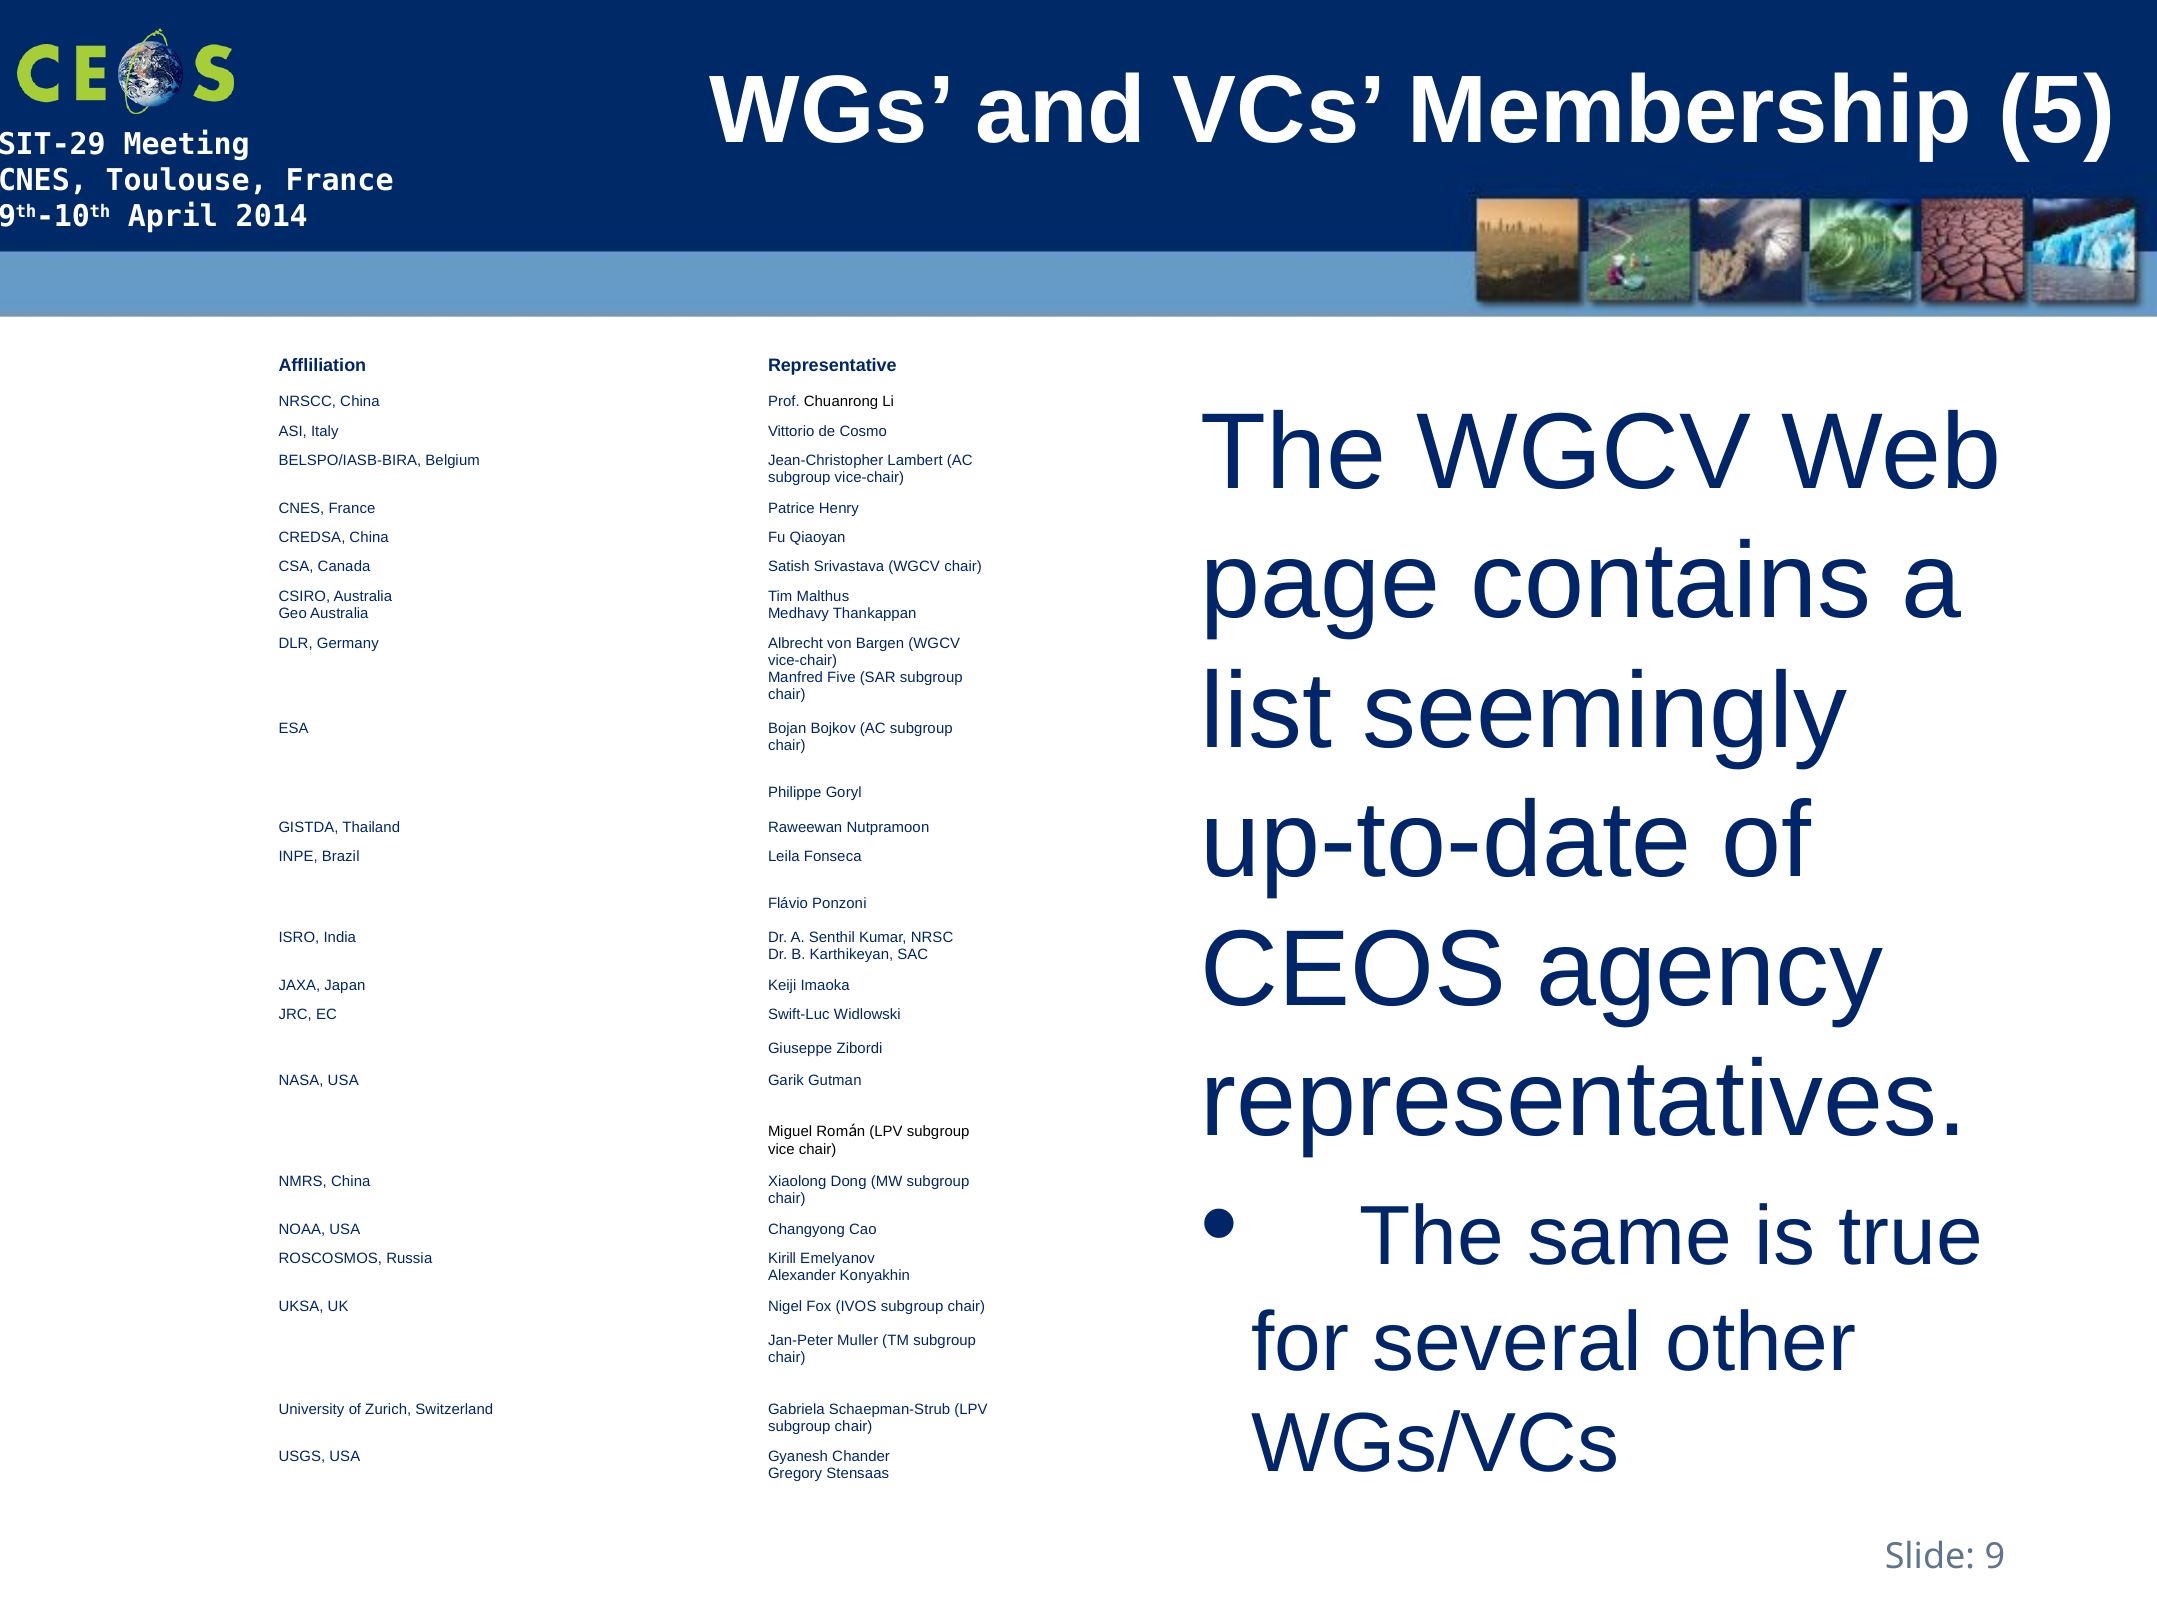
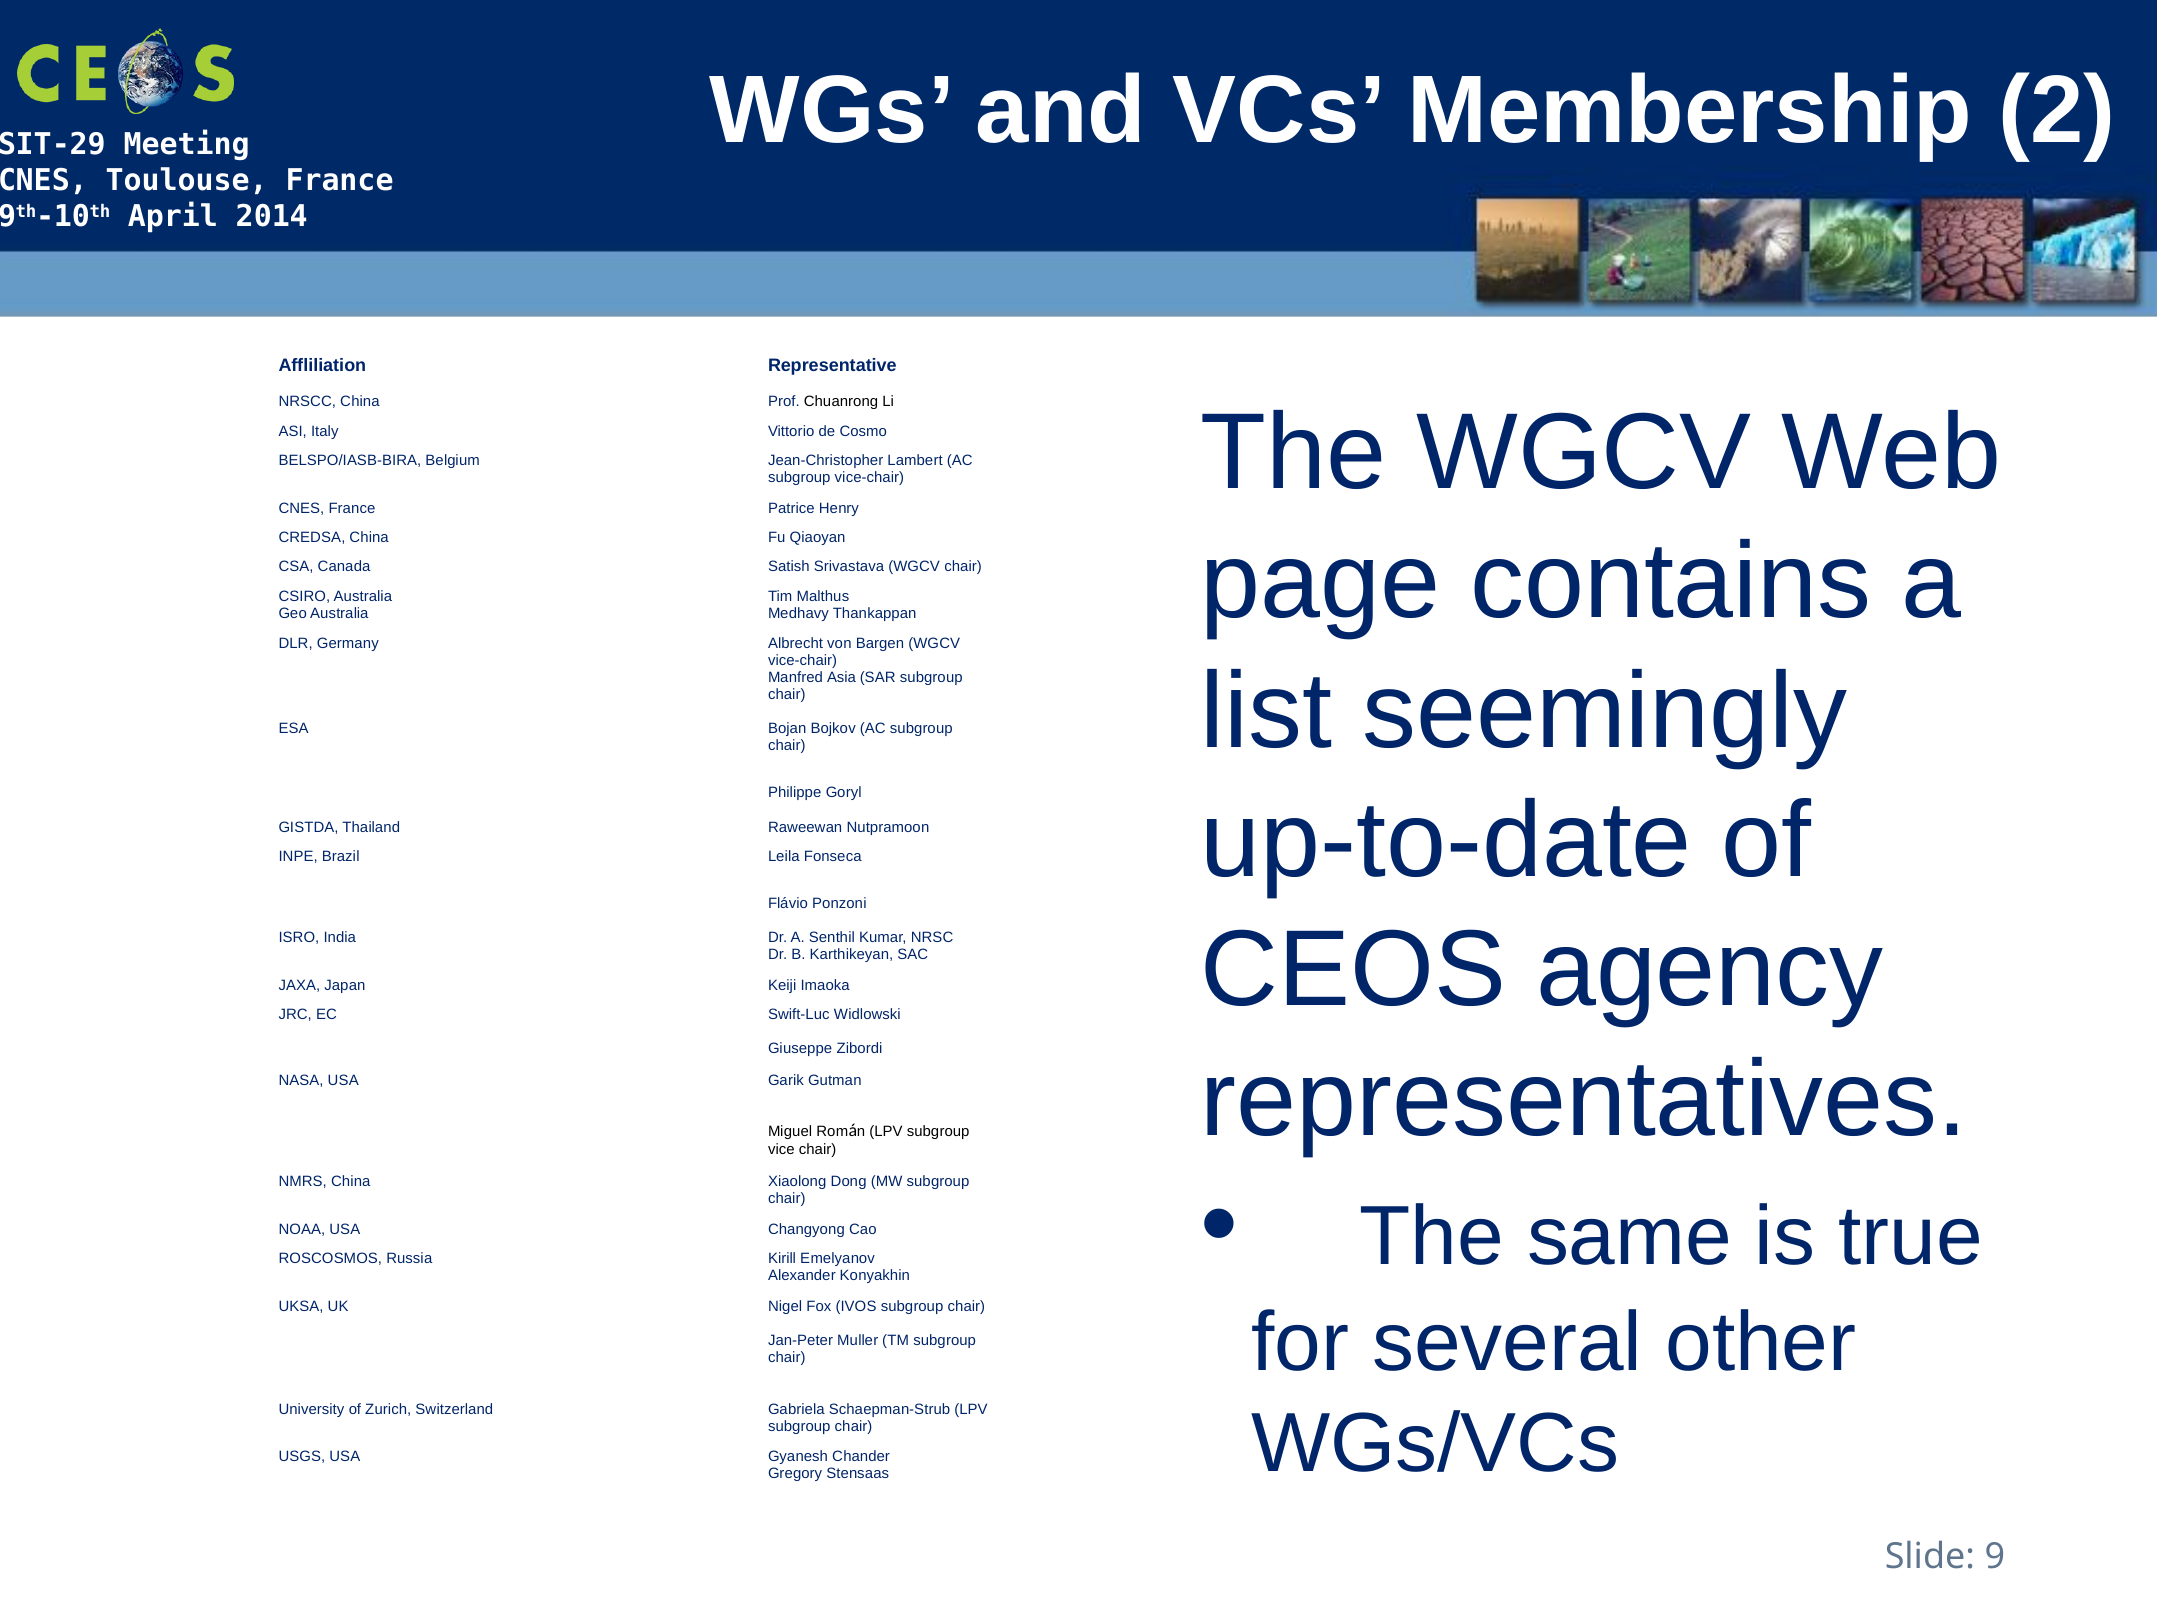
5: 5 -> 2 (2057, 110)
Five: Five -> Asia (842, 678)
